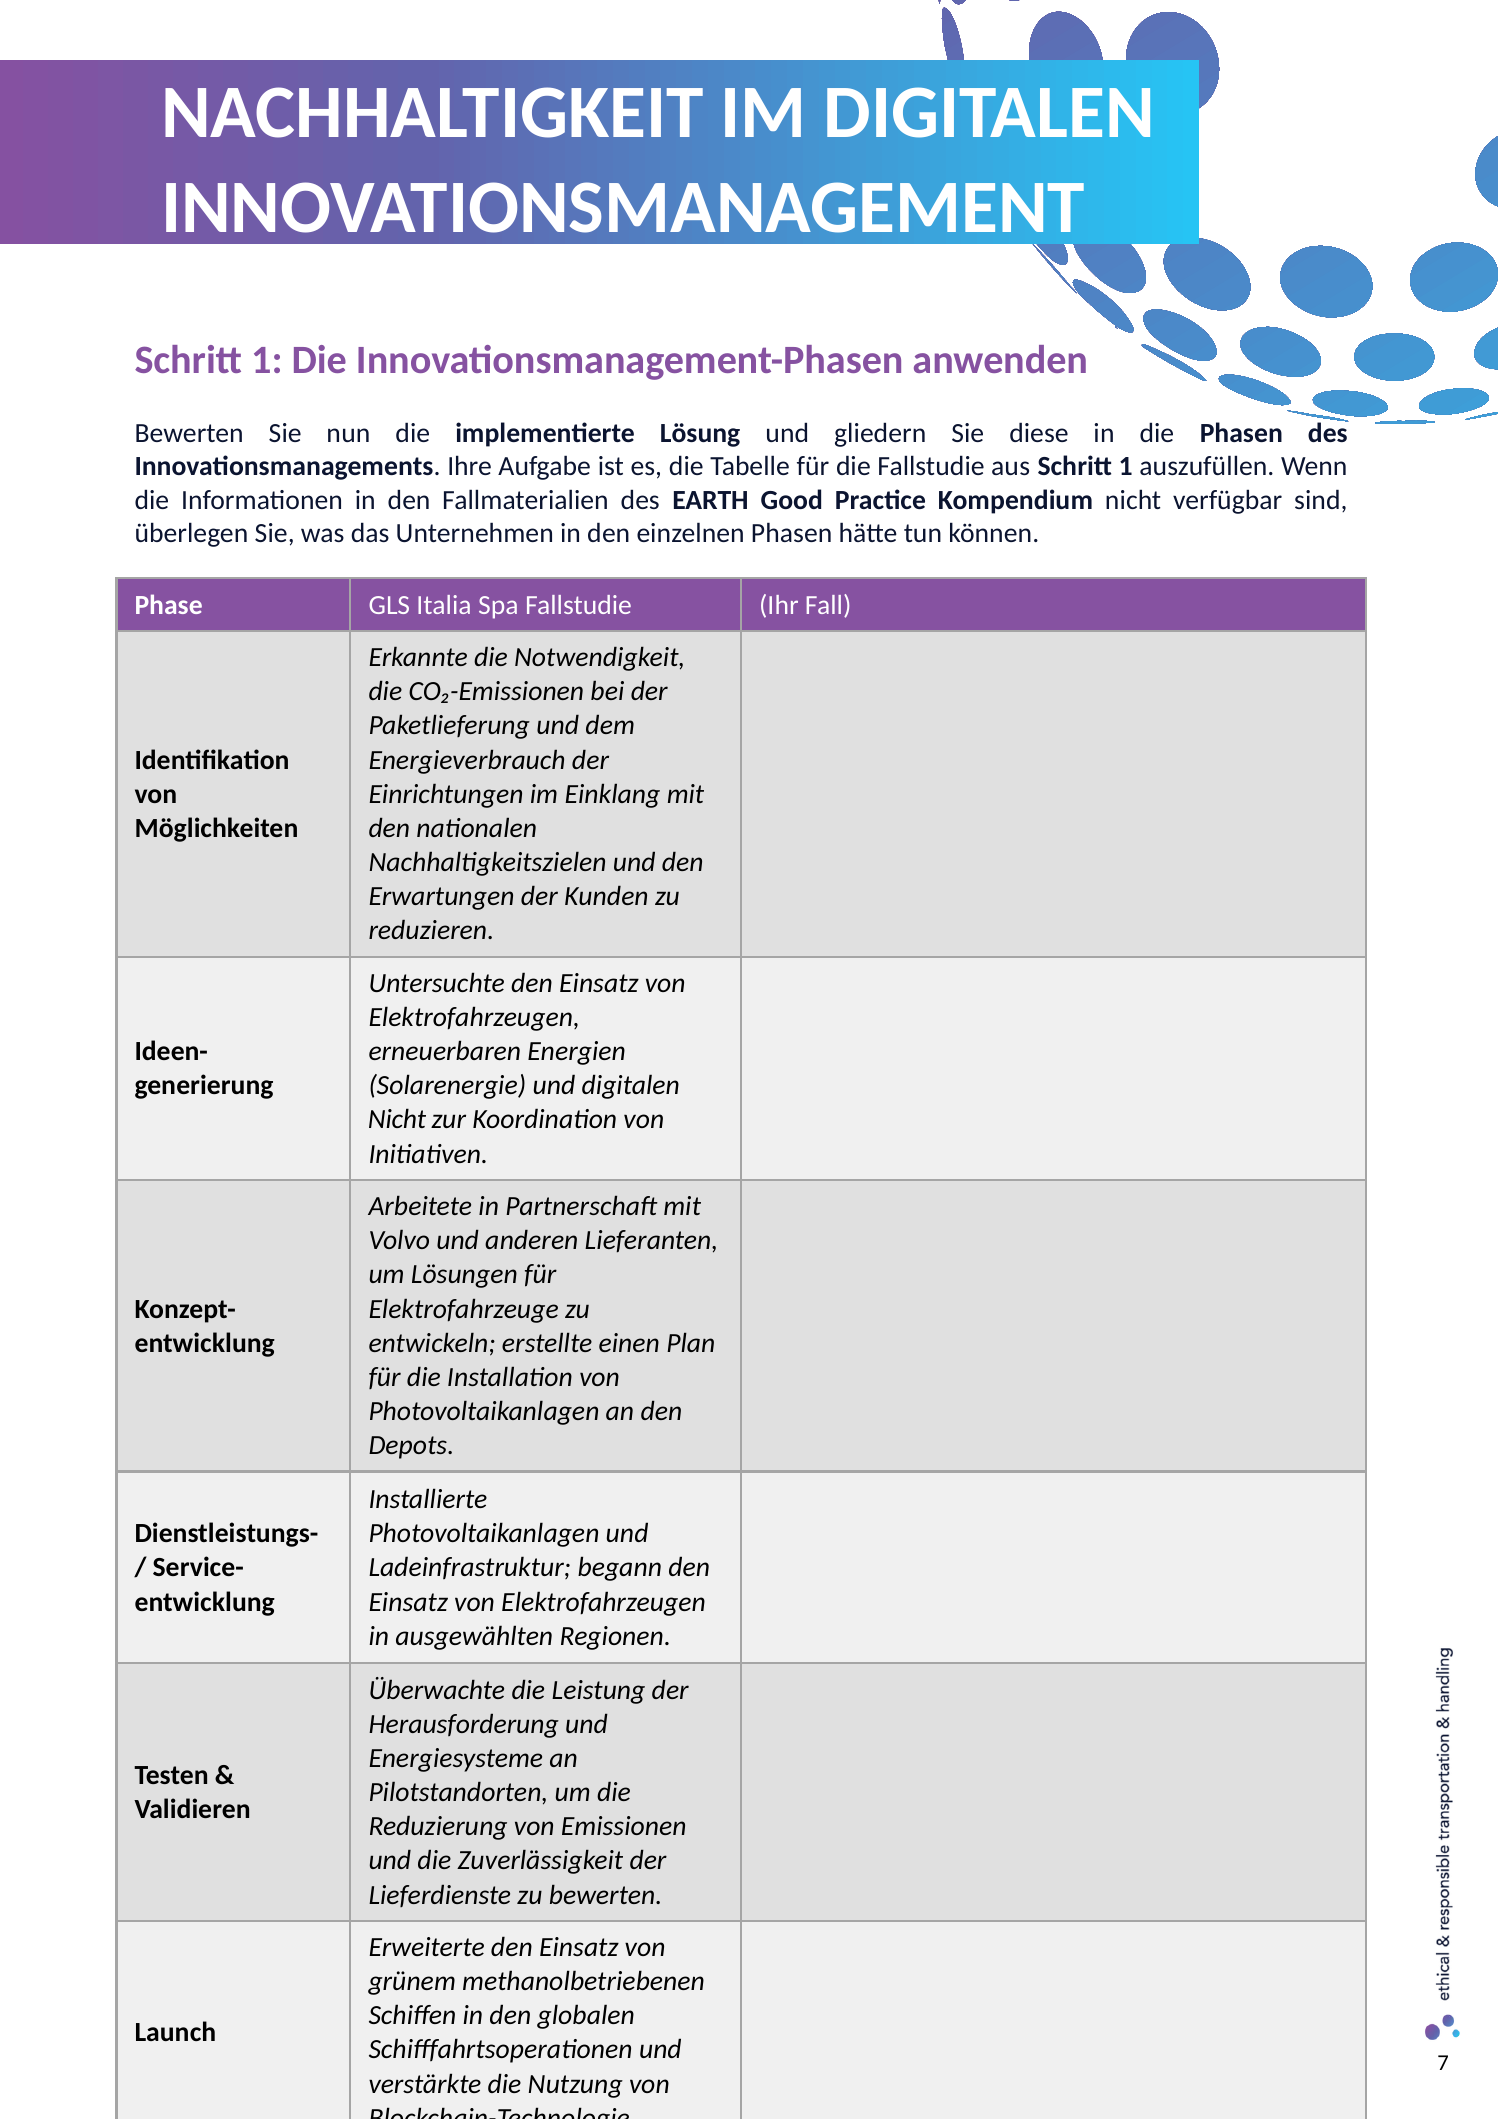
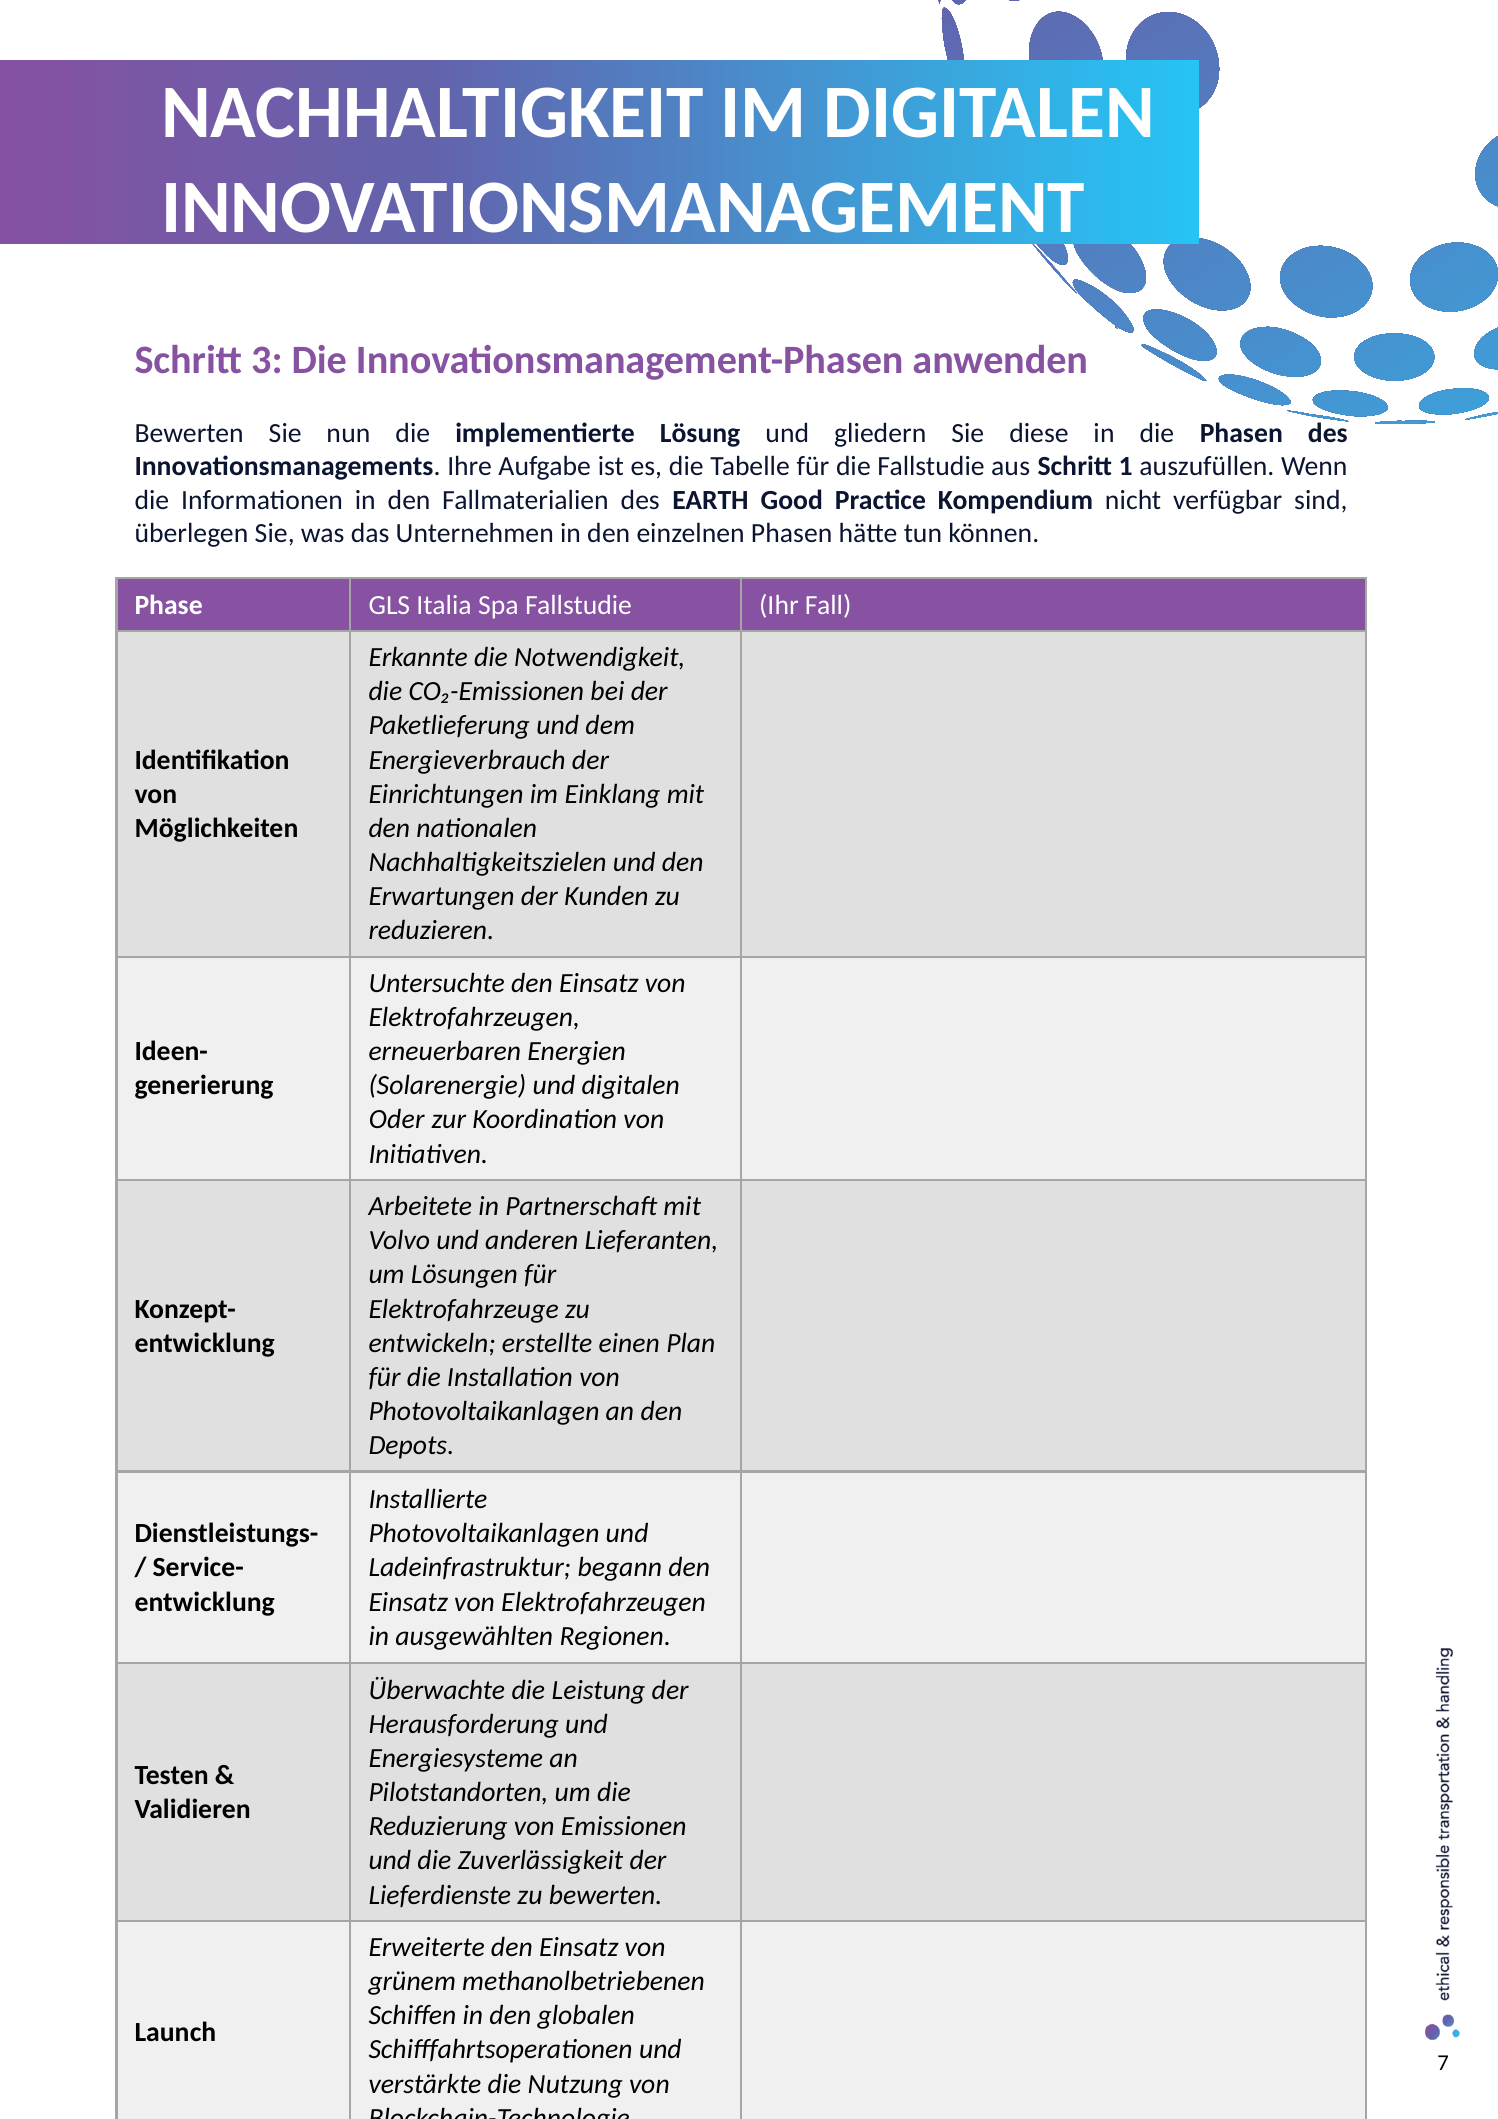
1: 1 -> 3 (267, 360)
Nicht: Nicht -> Oder (397, 1120)
